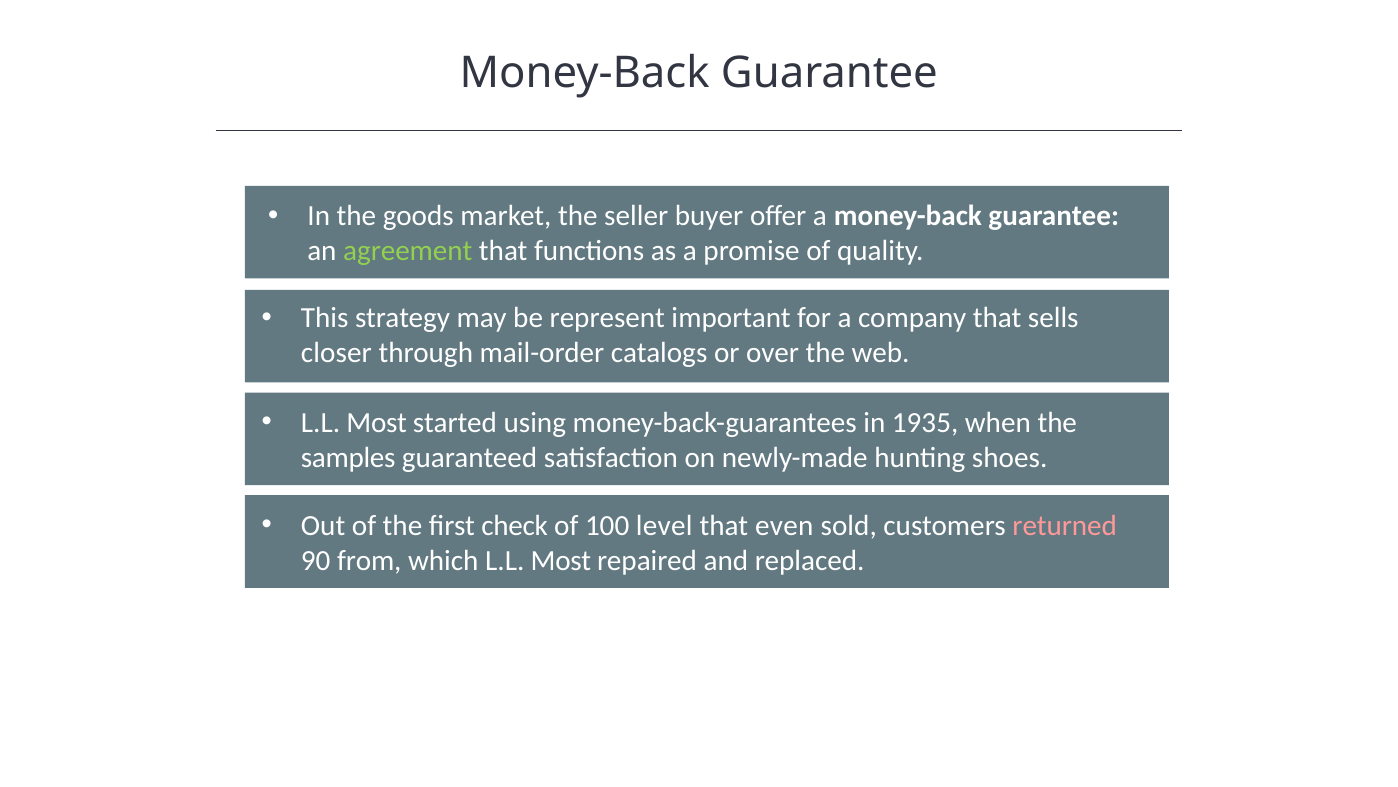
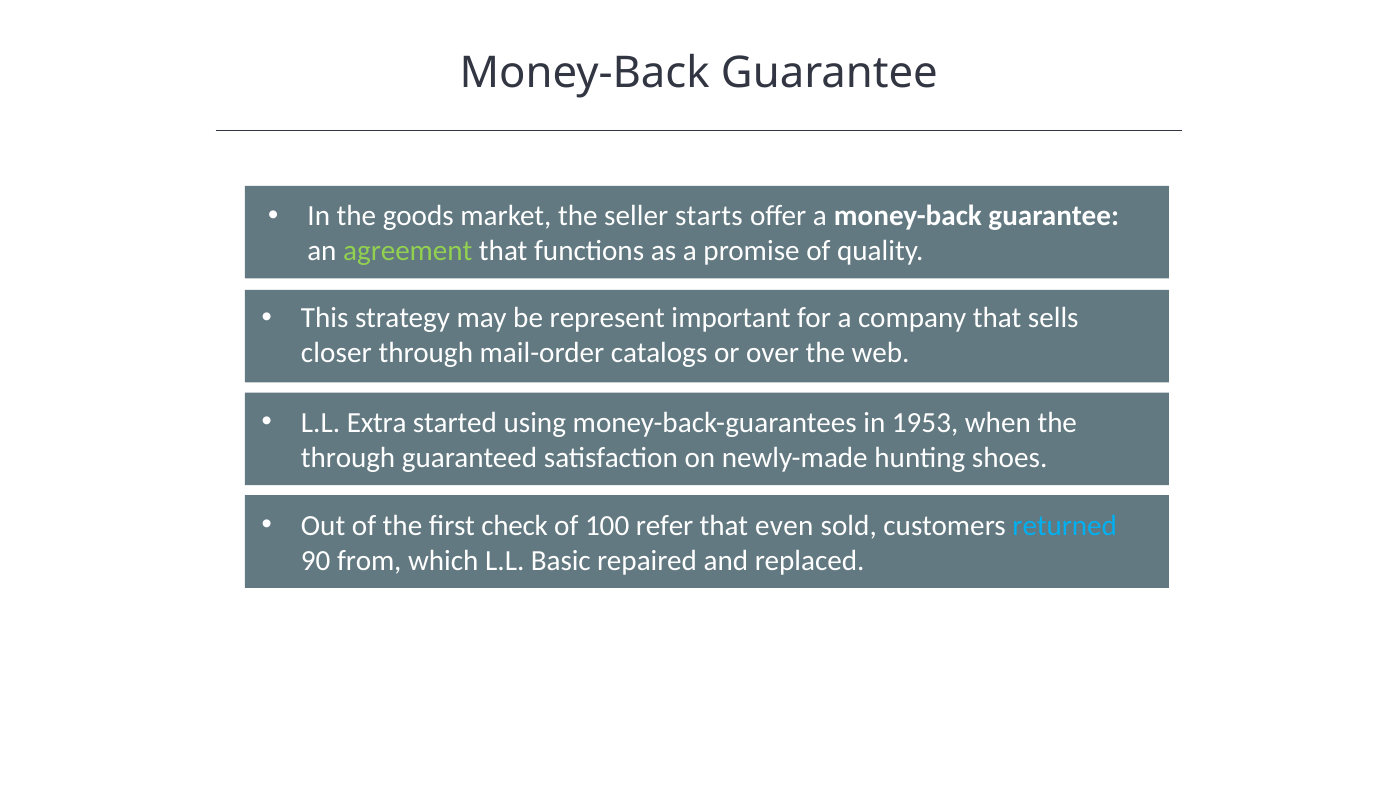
buyer: buyer -> starts (709, 216)
Most: Most -> Extra (377, 423)
1935: 1935 -> 1953 (925, 423)
samples: samples -> through (348, 457)
level: level -> refer (665, 525)
returned colour: pink -> light blue (1065, 525)
which L.L Most: Most -> Basic (561, 560)
